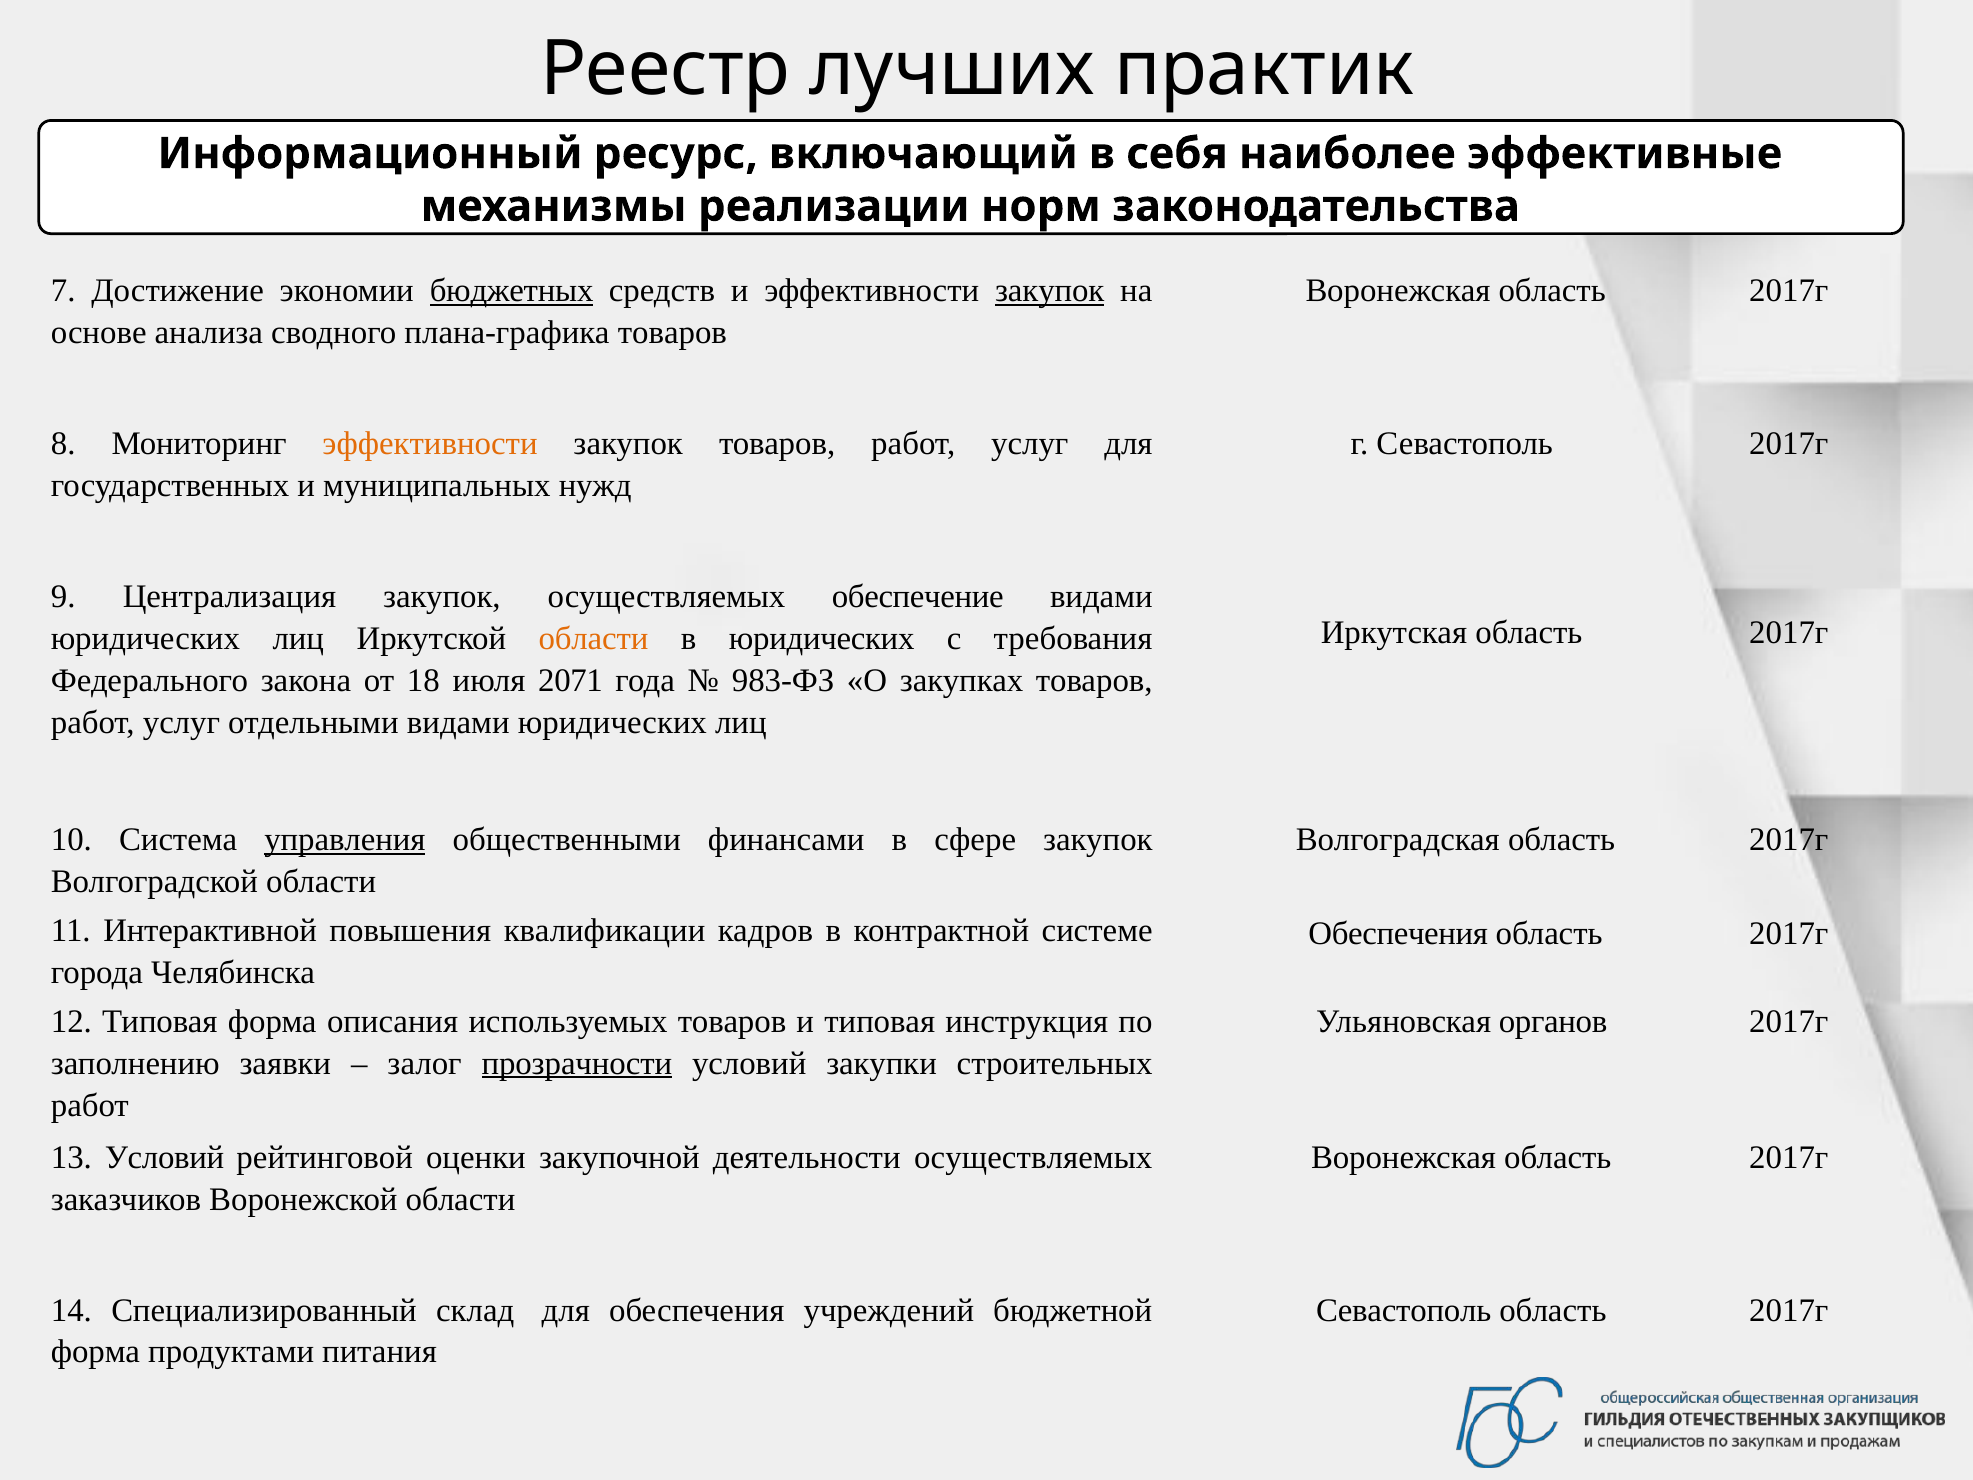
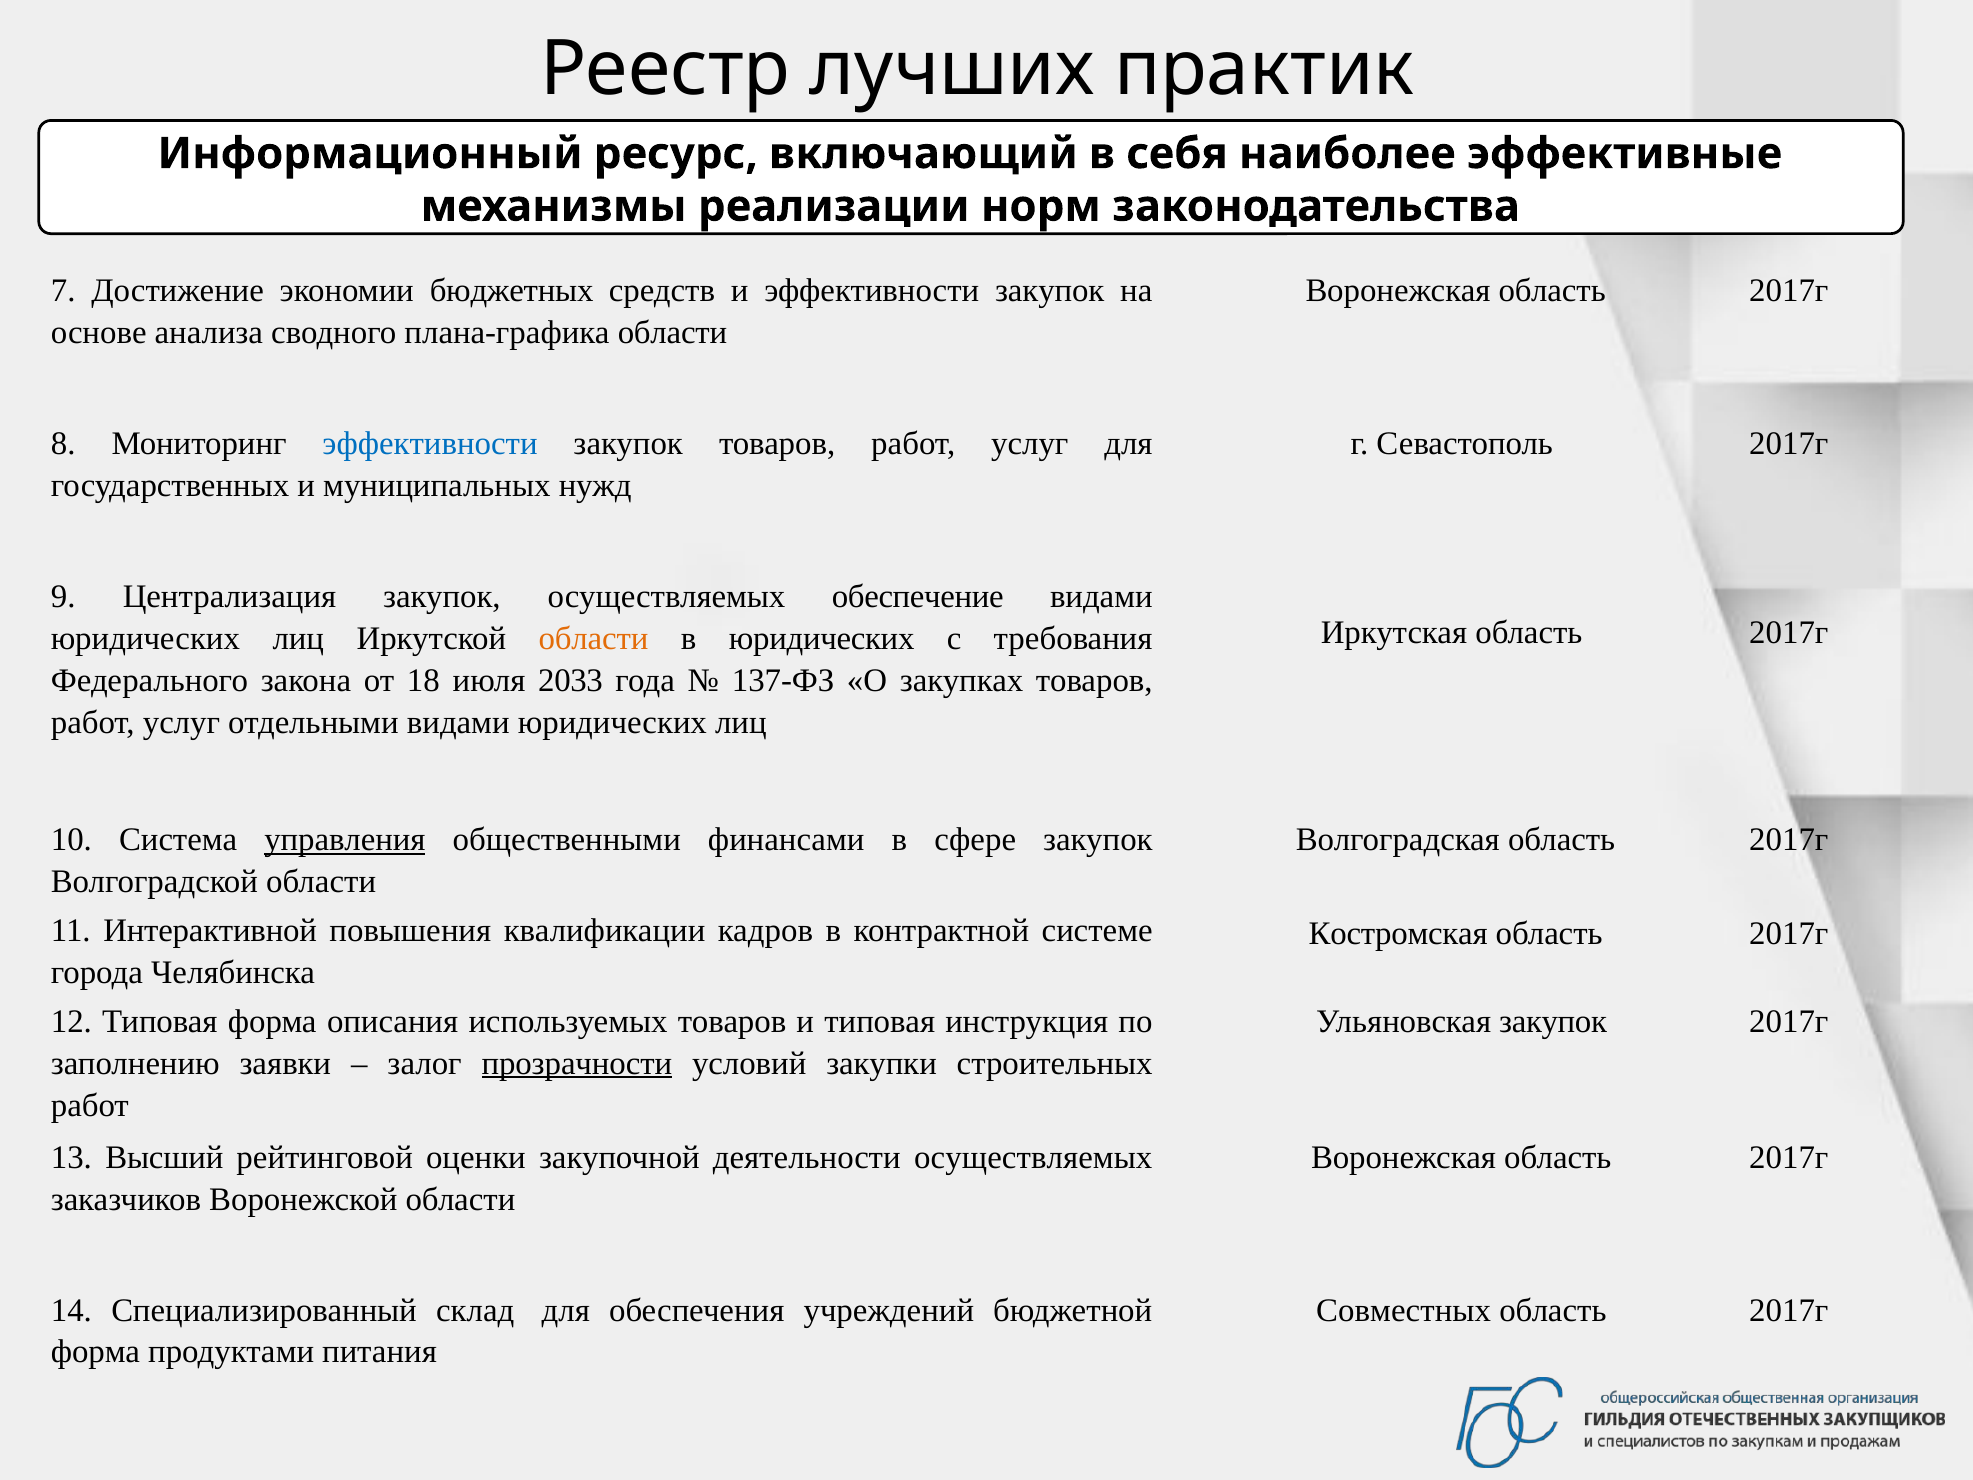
бюджетных underline: present -> none (512, 291)
закупок underline: present -> none (1050, 291)
плана-графика товаров: товаров -> области (672, 333)
эффективности colour: orange -> blue (430, 444)
2071: 2071 -> 2033 (571, 680)
983-ФЗ: 983-ФЗ -> 137-ФЗ (783, 680)
Обеспечения: Обеспечения -> Костромская (1398, 934)
Ульяновская органов: органов -> закупок (1553, 1021)
13 Условий: Условий -> Высший (164, 1157)
Севастополь: Севастополь -> Совместных (1404, 1310)
